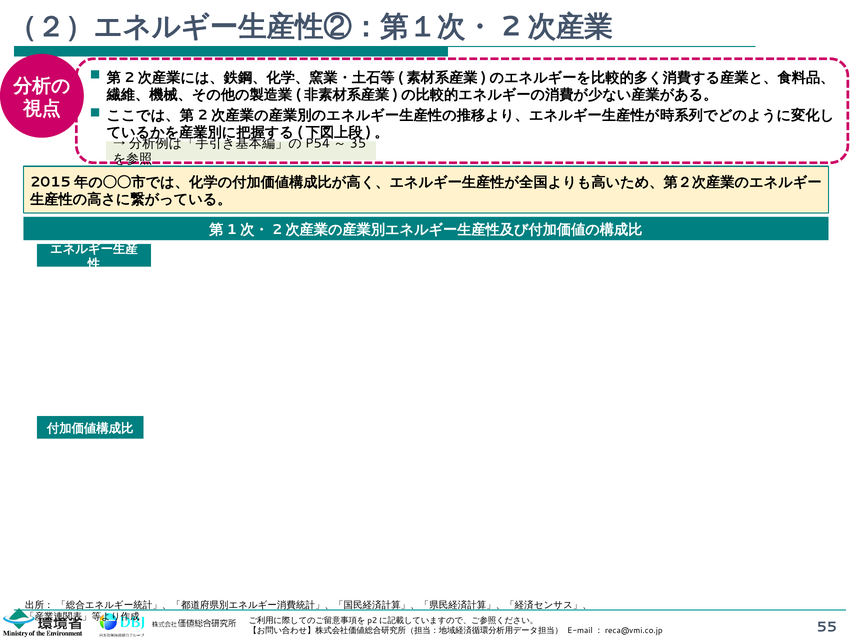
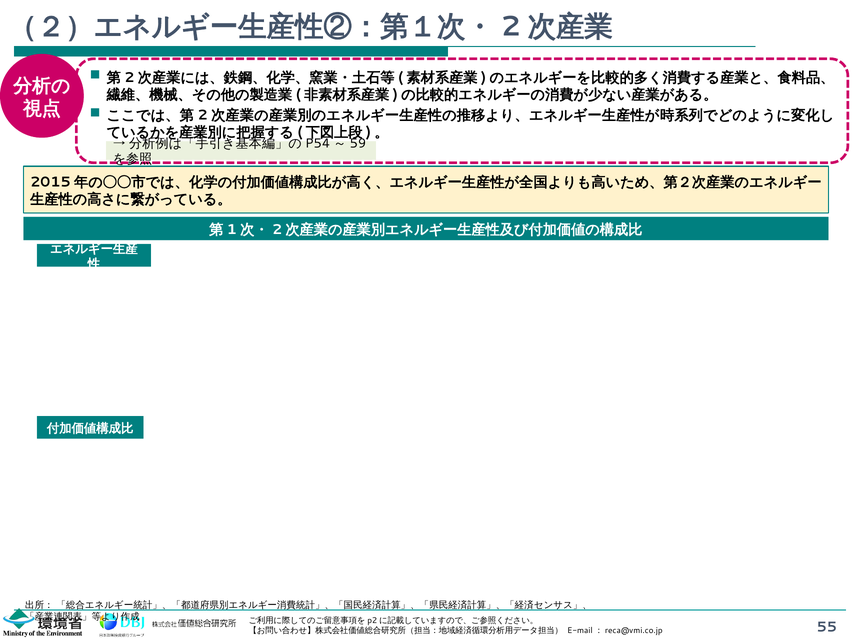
35: 35 -> 59 (358, 144)
